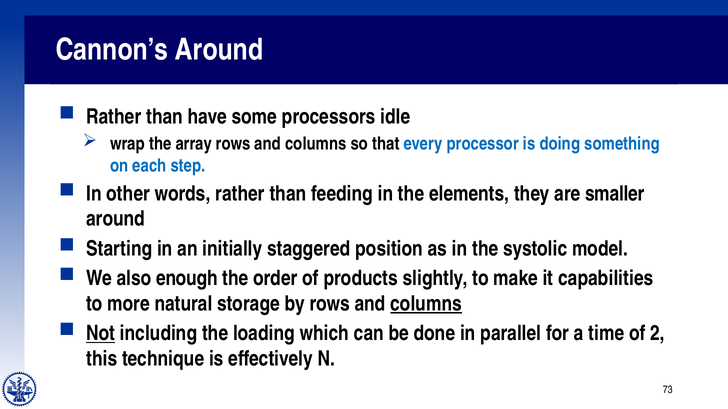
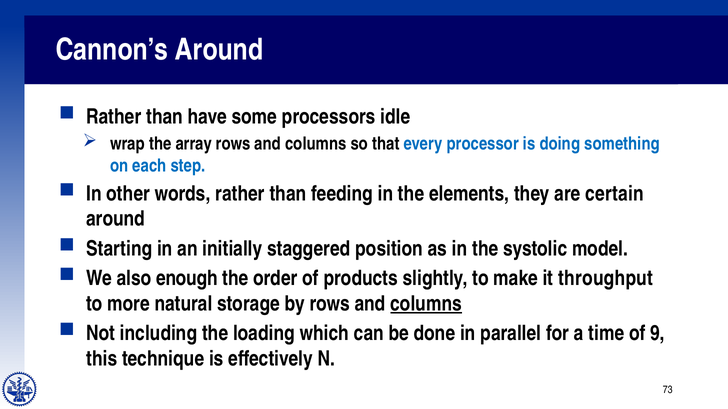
smaller: smaller -> certain (615, 194)
capabilities: capabilities -> throughput (606, 279)
Not underline: present -> none (101, 334)
2: 2 -> 9 (658, 334)
